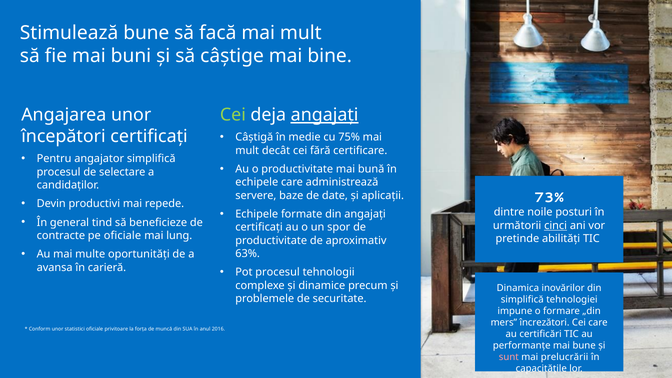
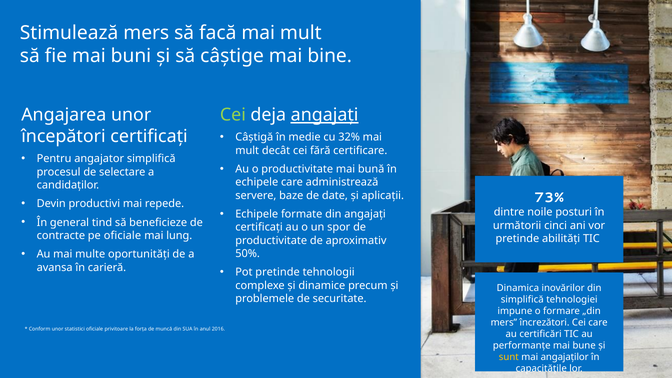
Stimulează bune: bune -> mers (146, 33)
75%: 75% -> 32% (349, 137)
cinci underline: present -> none (556, 225)
63%: 63% -> 50% (248, 254)
Pot procesul: procesul -> pretinde (278, 272)
sunt colour: pink -> yellow (509, 357)
prelucrării: prelucrării -> angajaților (565, 357)
